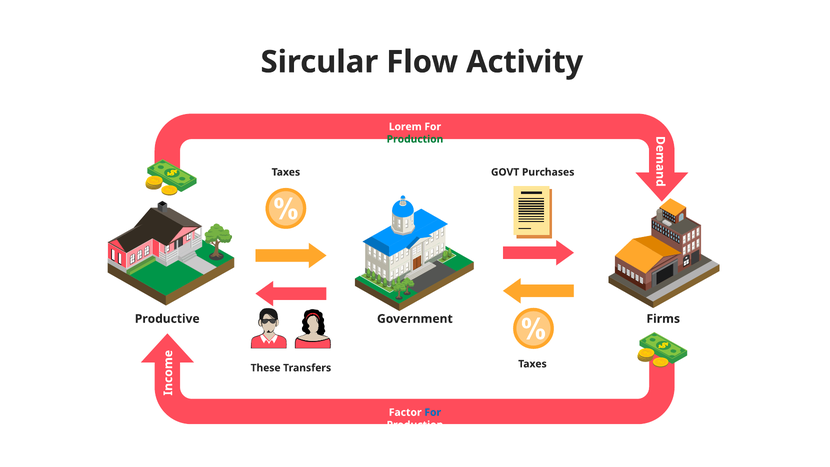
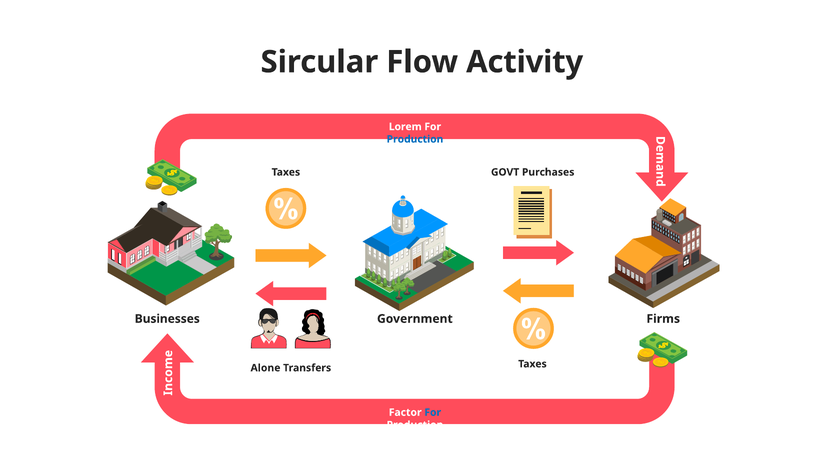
Production colour: green -> blue (415, 139)
Productive: Productive -> Businesses (167, 319)
These: These -> Alone (265, 368)
